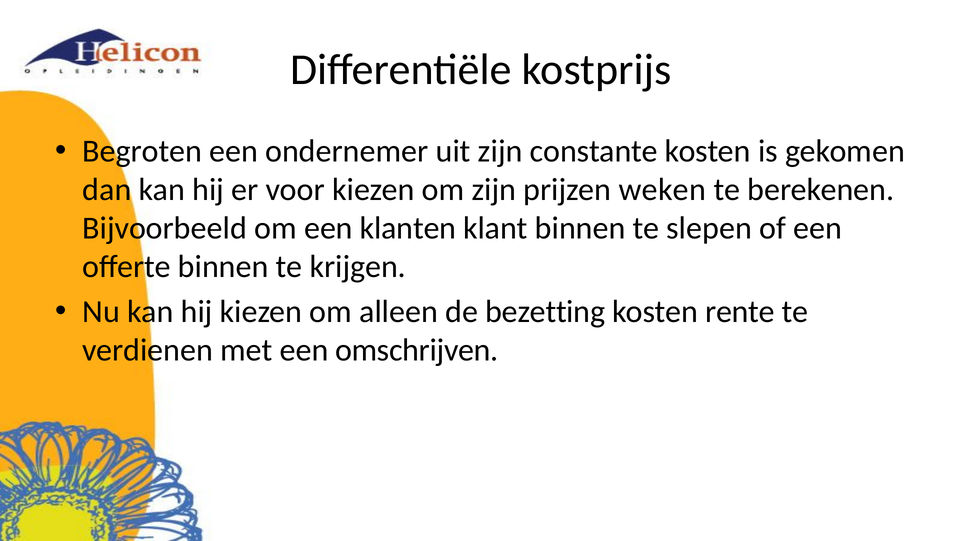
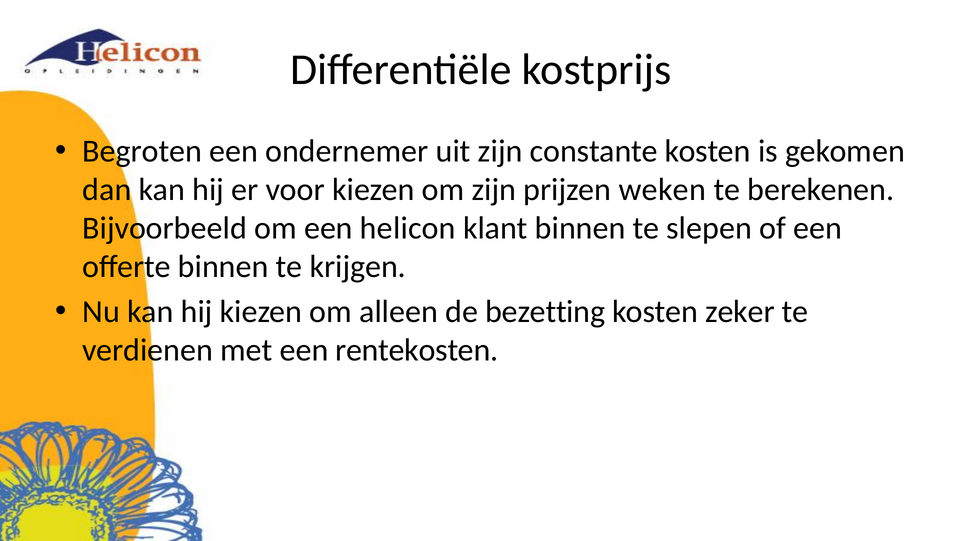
klanten: klanten -> helicon (408, 228)
rente: rente -> zeker (740, 312)
omschrijven: omschrijven -> rentekosten (417, 350)
